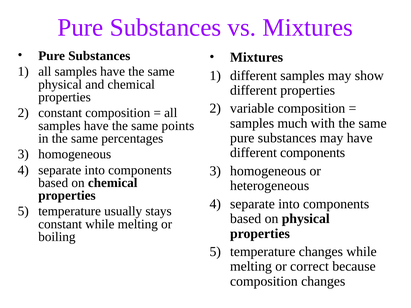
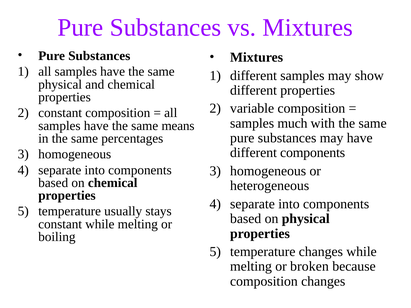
points: points -> means (178, 126)
correct: correct -> broken (309, 267)
